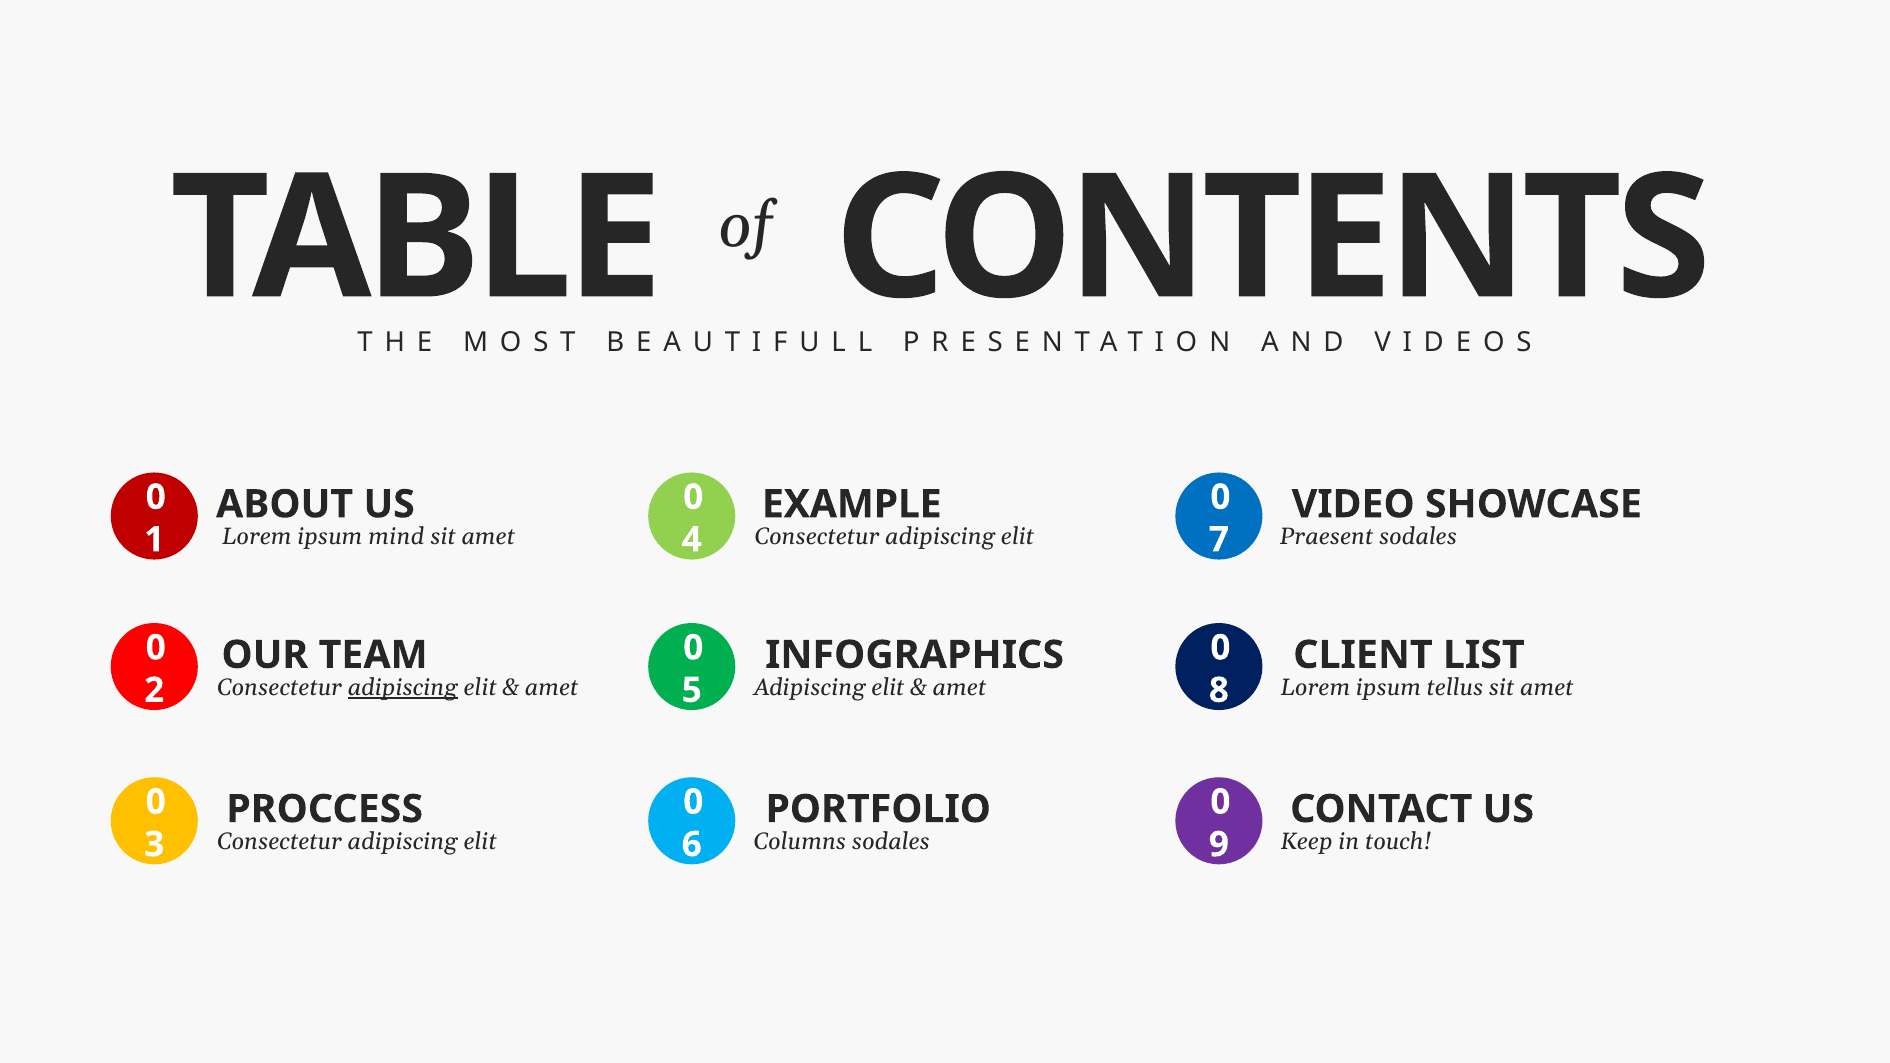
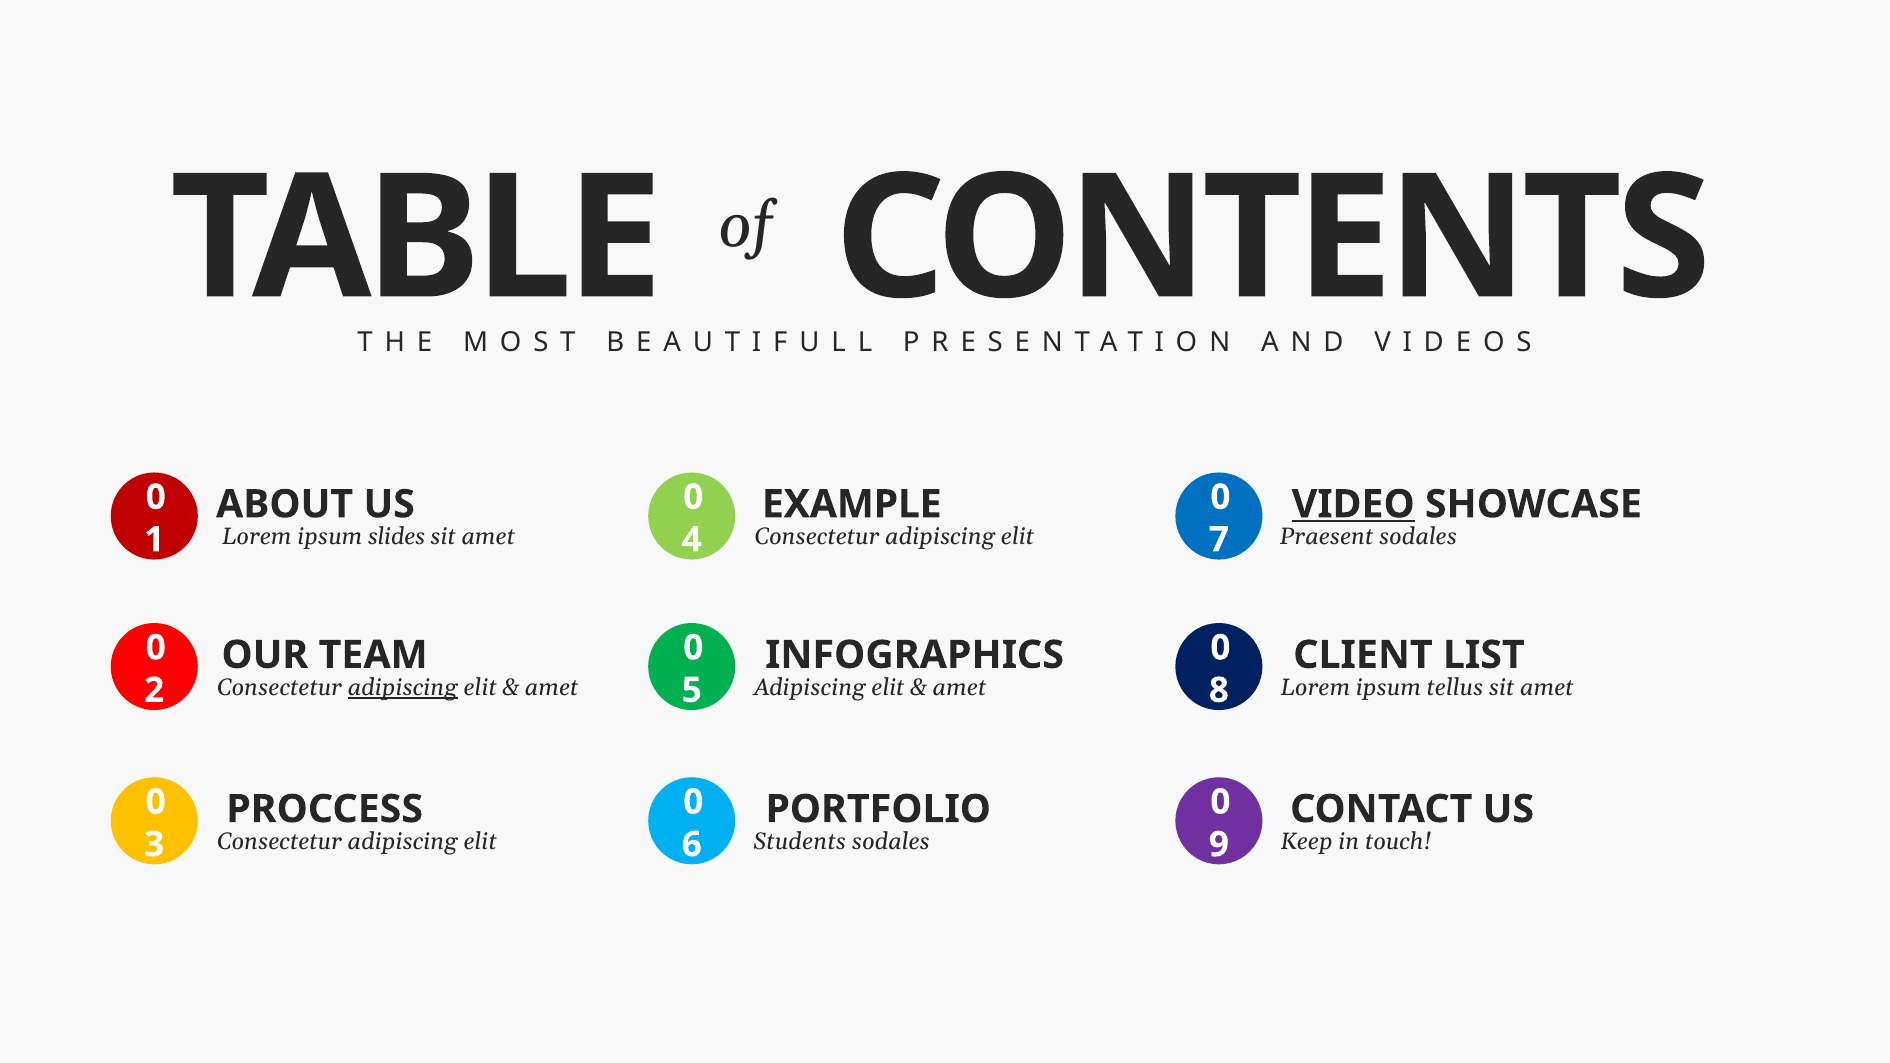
VIDEO underline: none -> present (1353, 504)
mind: mind -> slides (397, 537)
Columns: Columns -> Students (800, 842)
